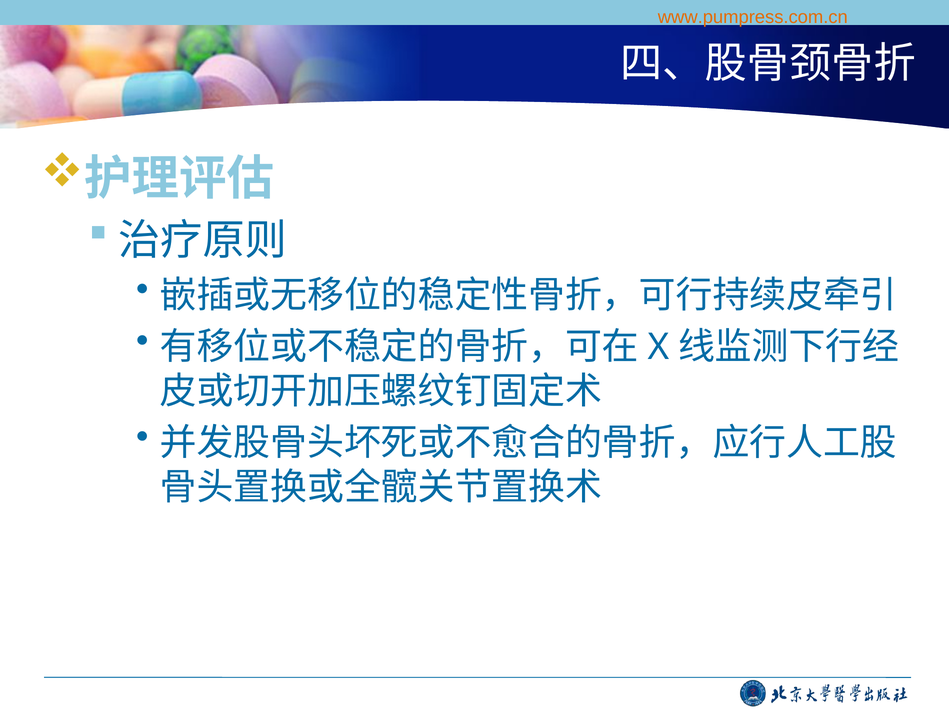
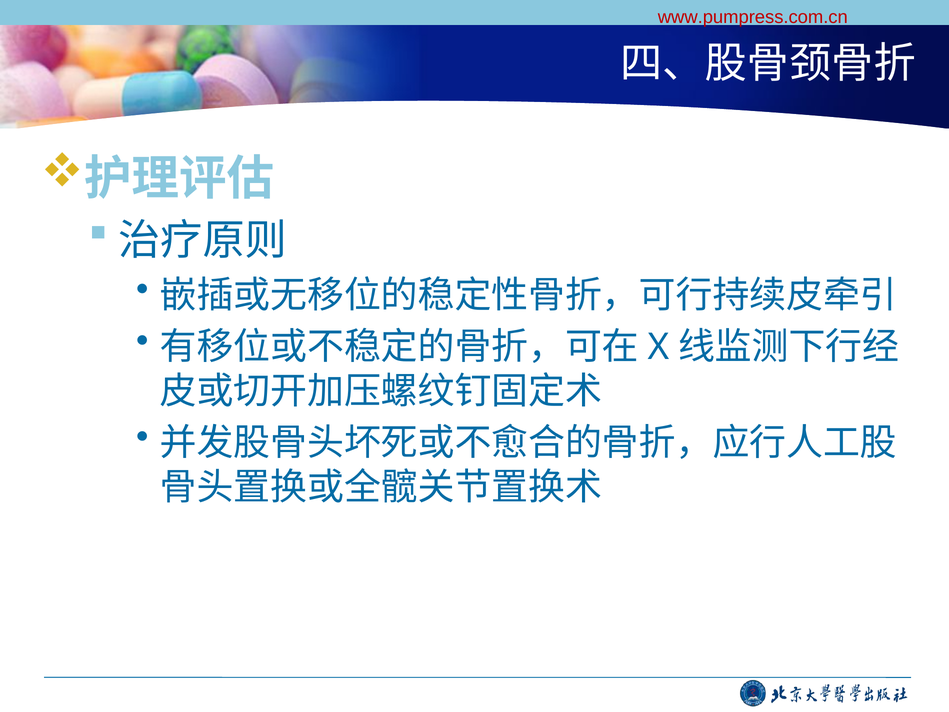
www.pumpress.com.cn colour: orange -> red (753, 17)
